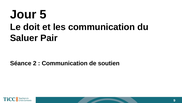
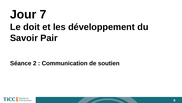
5: 5 -> 7 (43, 14)
les communication: communication -> développement (102, 27)
Saluer: Saluer -> Savoir (24, 38)
